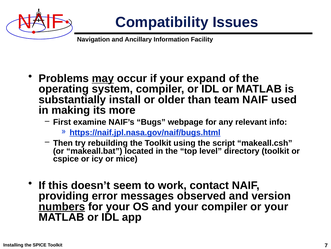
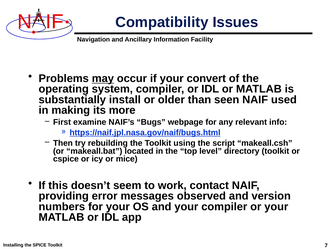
expand: expand -> convert (206, 78)
team: team -> seen (227, 99)
numbers underline: present -> none (62, 206)
